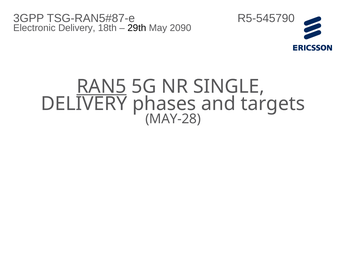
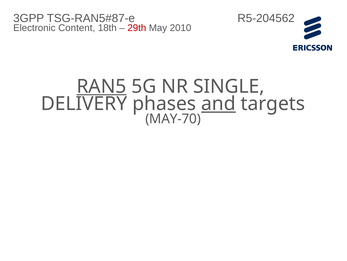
R5-545790: R5-545790 -> R5-204562 (266, 18)
Electronic Delivery: Delivery -> Content (77, 28)
29th colour: black -> red (137, 28)
2090: 2090 -> 2010 (181, 28)
and underline: none -> present (218, 103)
MAY-28: MAY-28 -> MAY-70 (173, 119)
